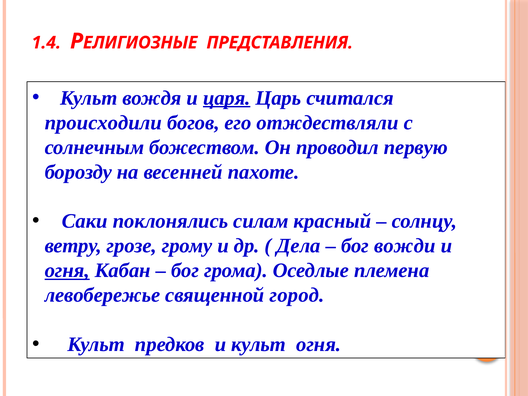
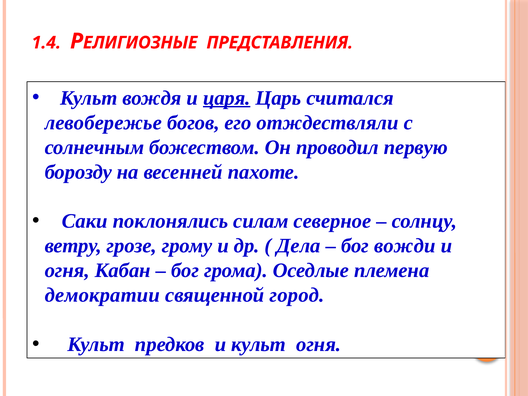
происходили: происходили -> левобережье (103, 123)
красный: красный -> северное (332, 221)
огня underline: present -> none (67, 271)
левобережье: левобережье -> демократии (102, 295)
